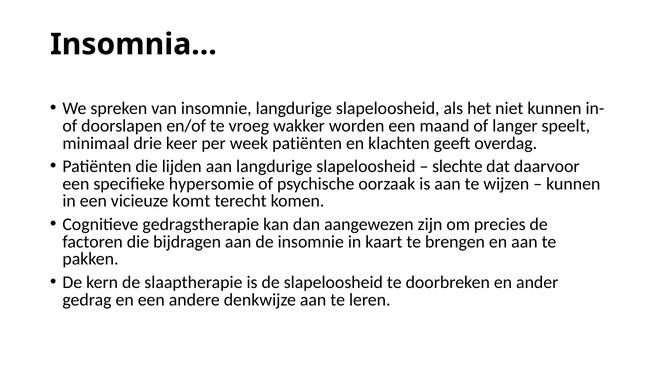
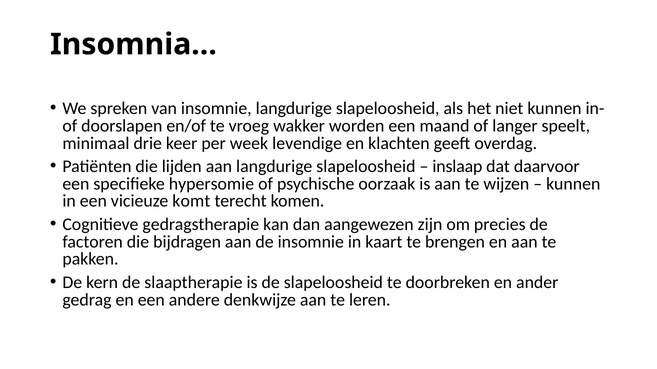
week patiënten: patiënten -> levendige (307, 143)
slechte: slechte -> inslaap (457, 167)
